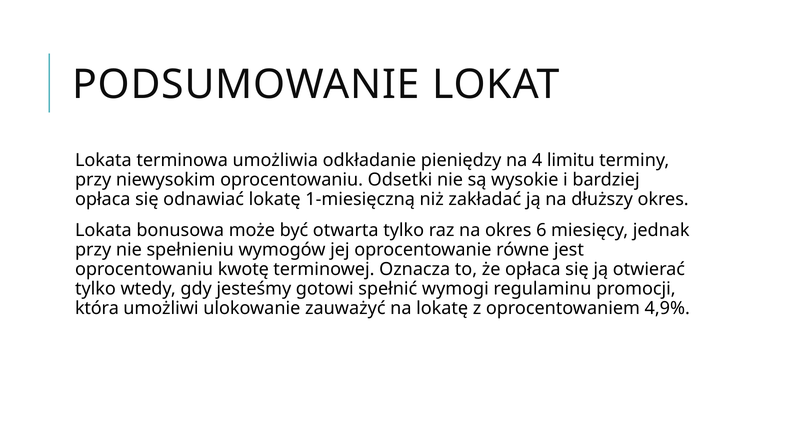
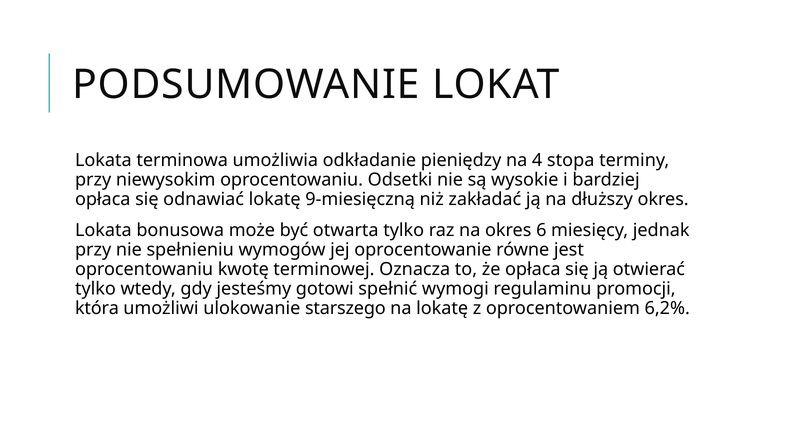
limitu: limitu -> stopa (571, 160)
1-miesięczną: 1-miesięczną -> 9-miesięczną (360, 199)
zauważyć: zauważyć -> starszego (345, 308)
4,9%: 4,9% -> 6,2% (667, 308)
